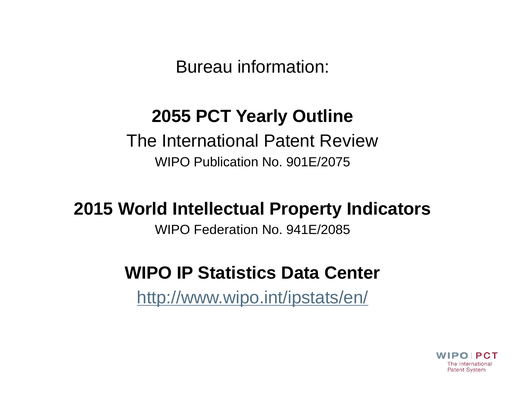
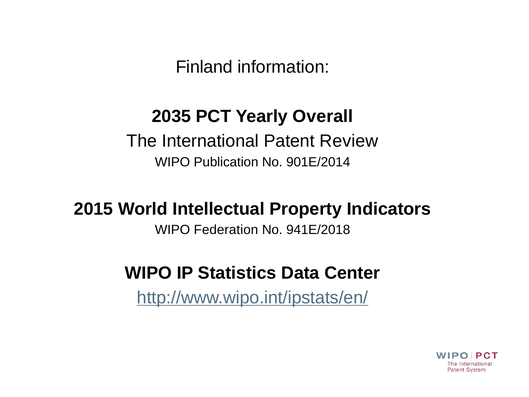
Bureau: Bureau -> Finland (204, 67)
2055: 2055 -> 2035 (171, 116)
Outline: Outline -> Overall (323, 116)
901E/2075: 901E/2075 -> 901E/2014 (318, 162)
941E/2085: 941E/2085 -> 941E/2018 (318, 230)
